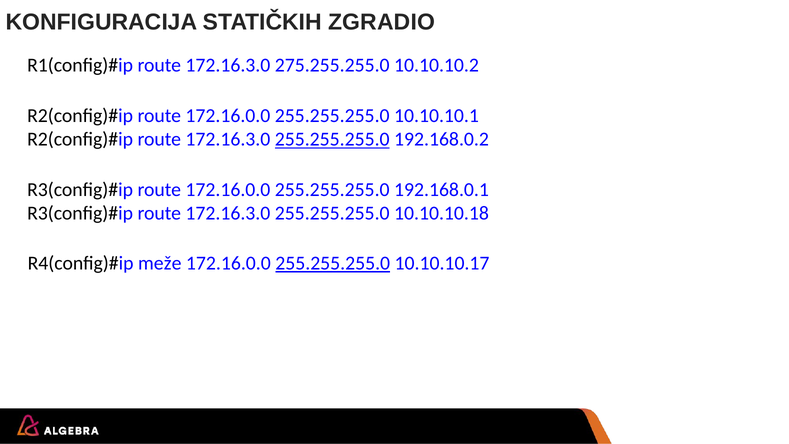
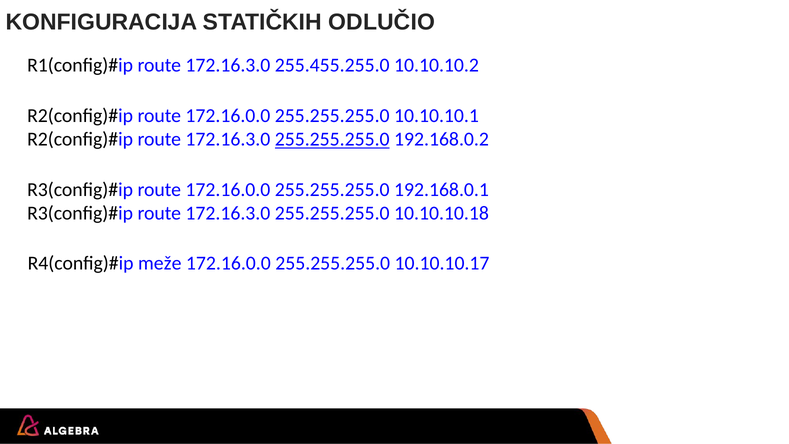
ZGRADIO: ZGRADIO -> ODLUČIO (382, 22)
275.255.255.0: 275.255.255.0 -> 255.455.255.0 (332, 65)
255.255.255.0 underline: present -> none (333, 263)
